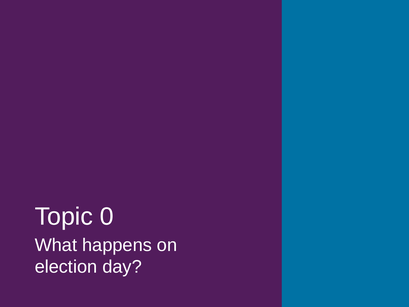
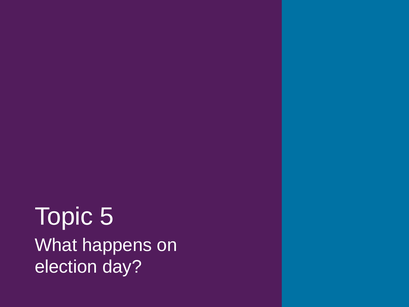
0: 0 -> 5 (107, 216)
